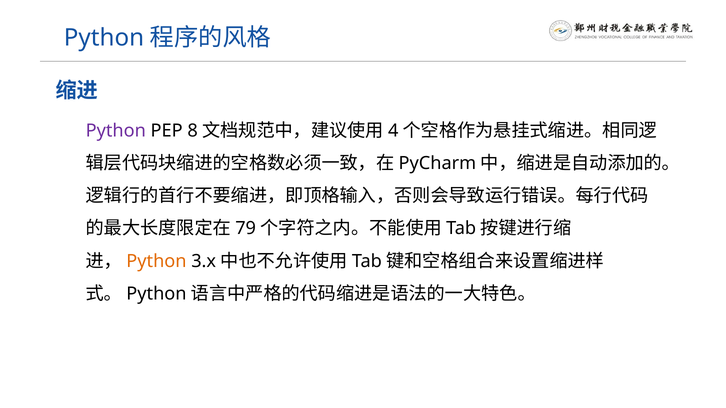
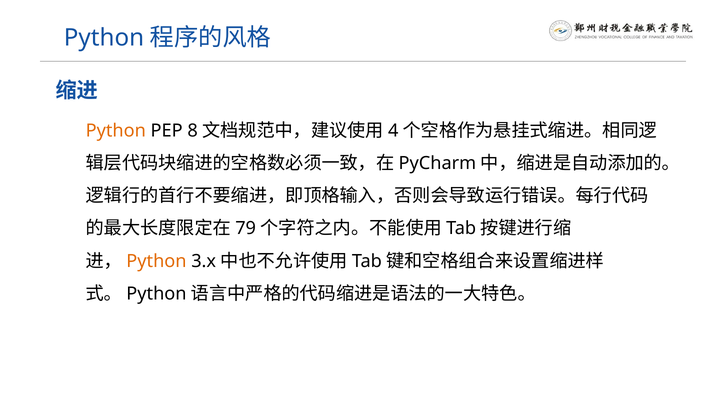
Python colour: purple -> orange (116, 131)
